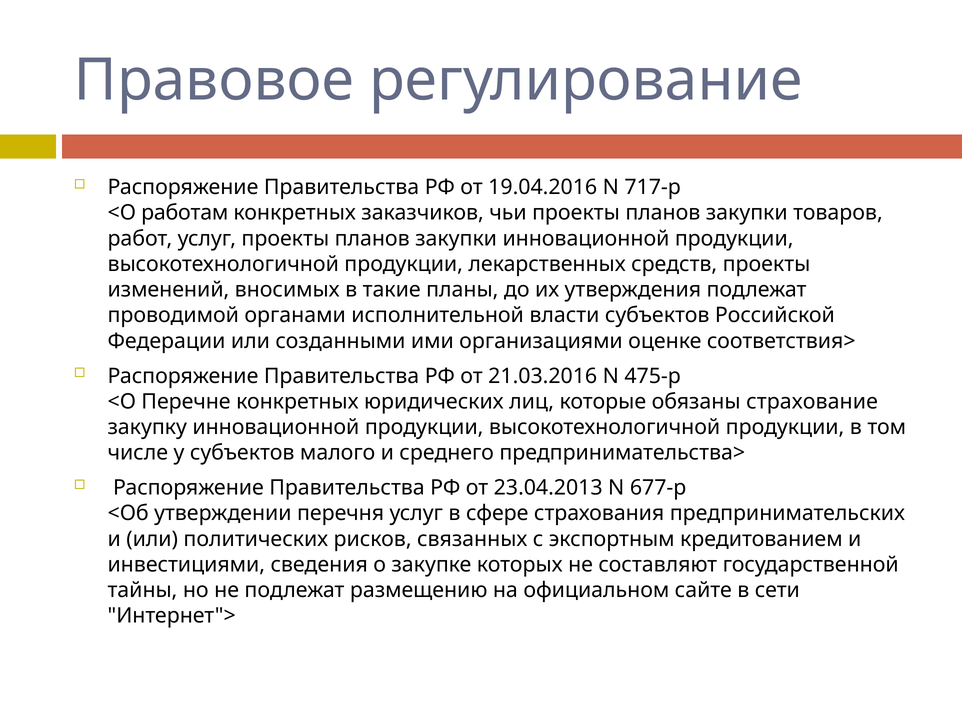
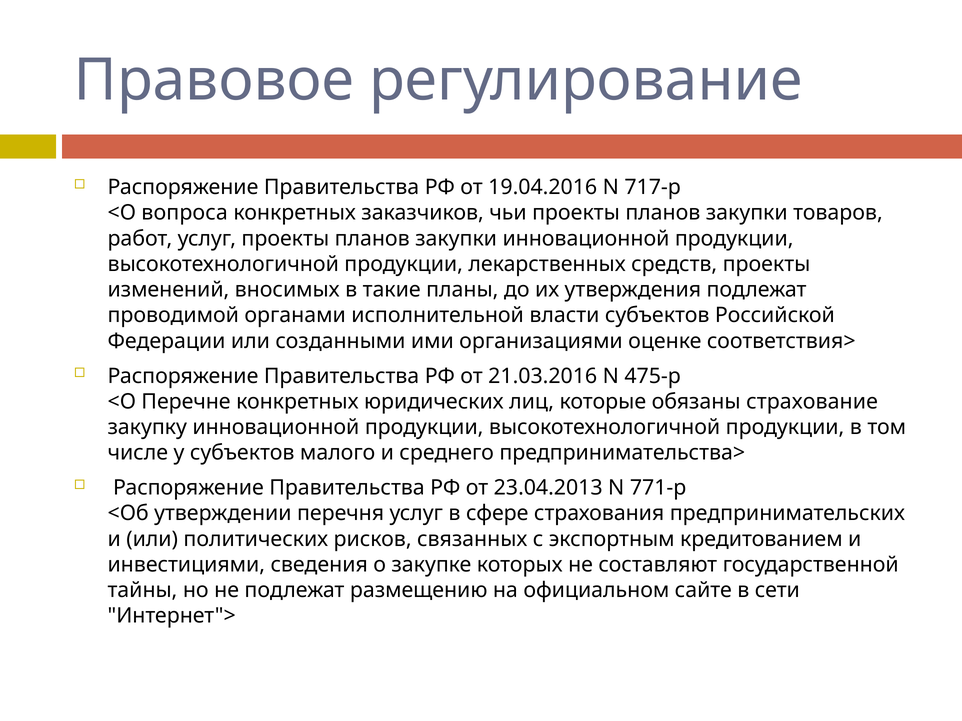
работам: работам -> вопроса (185, 213)
677-р: 677-р -> 771-р (658, 488)
